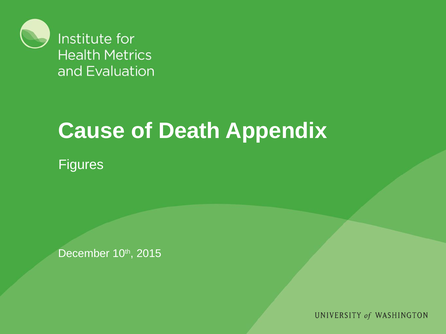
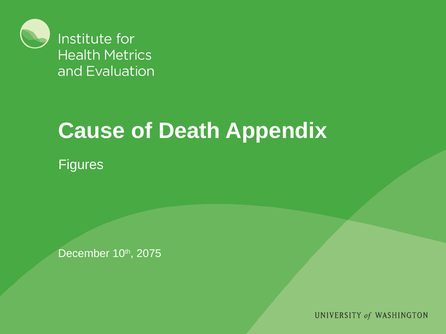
2015: 2015 -> 2075 (149, 254)
